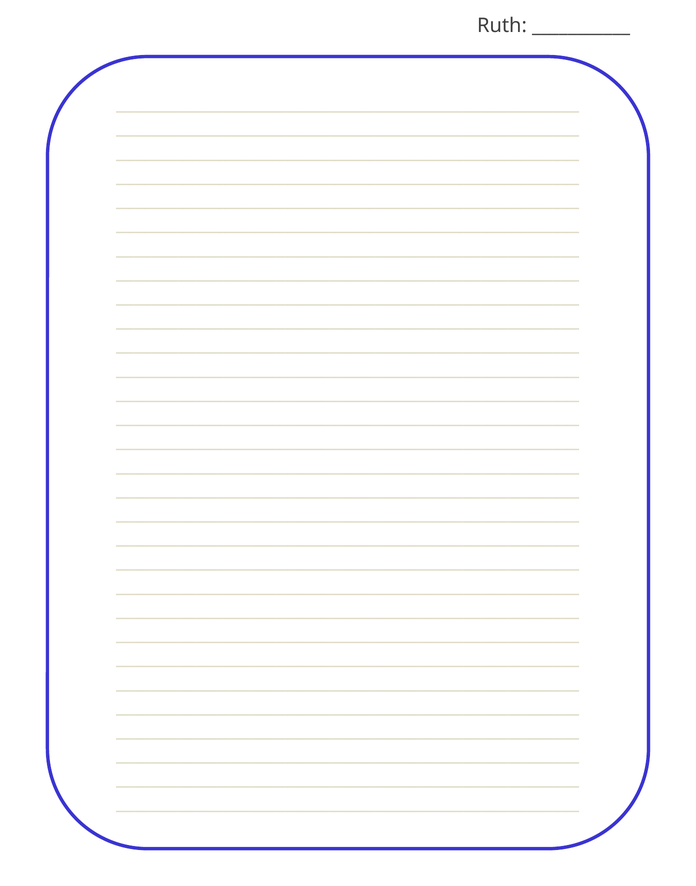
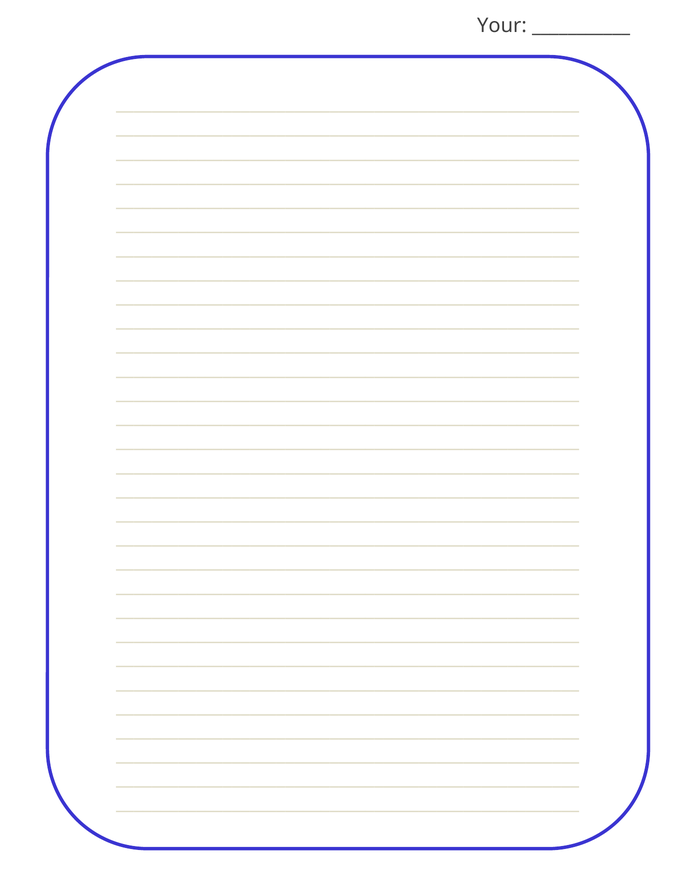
Ruth: Ruth -> Your (502, 25)
